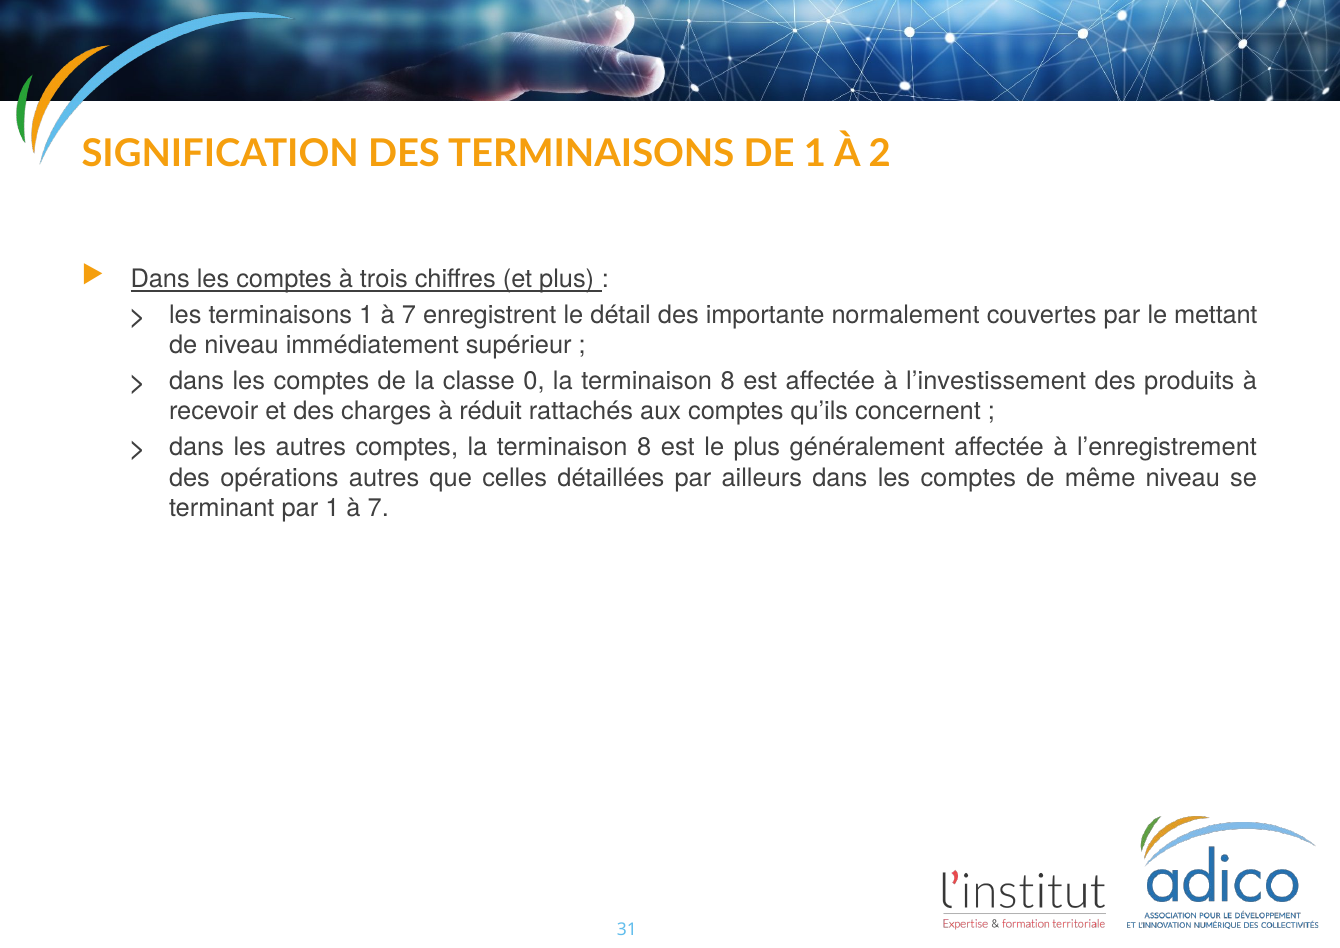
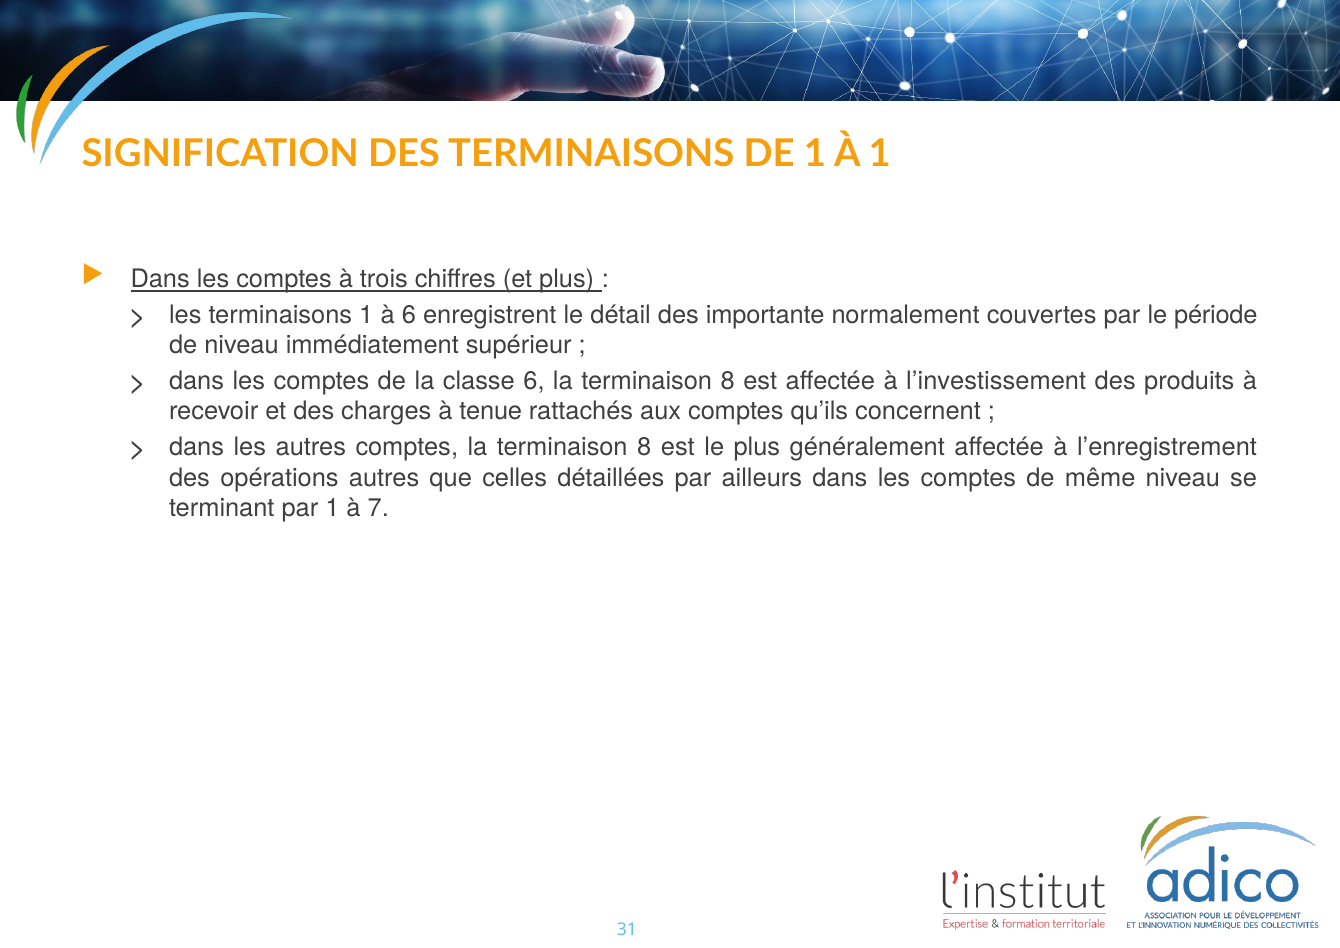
À 2: 2 -> 1 (880, 154)
terminaisons 1 à 7: 7 -> 6 (409, 315)
mettant: mettant -> période (1216, 315)
classe 0: 0 -> 6 (534, 381)
réduit: réduit -> tenue (491, 411)
